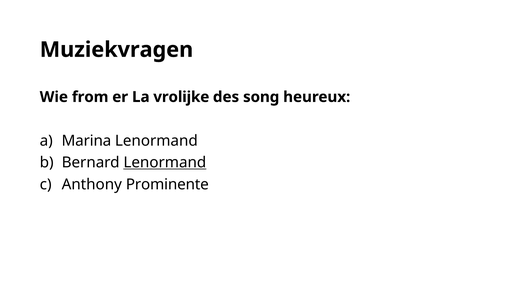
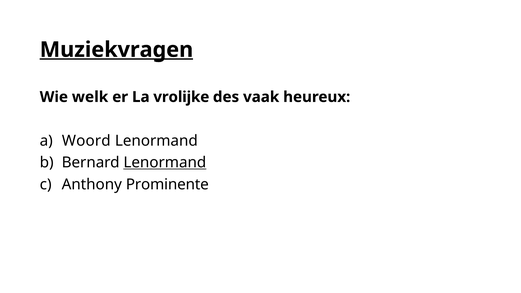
Muziekvragen underline: none -> present (116, 50)
from: from -> welk (90, 97)
song: song -> vaak (261, 97)
Marina: Marina -> Woord (86, 141)
